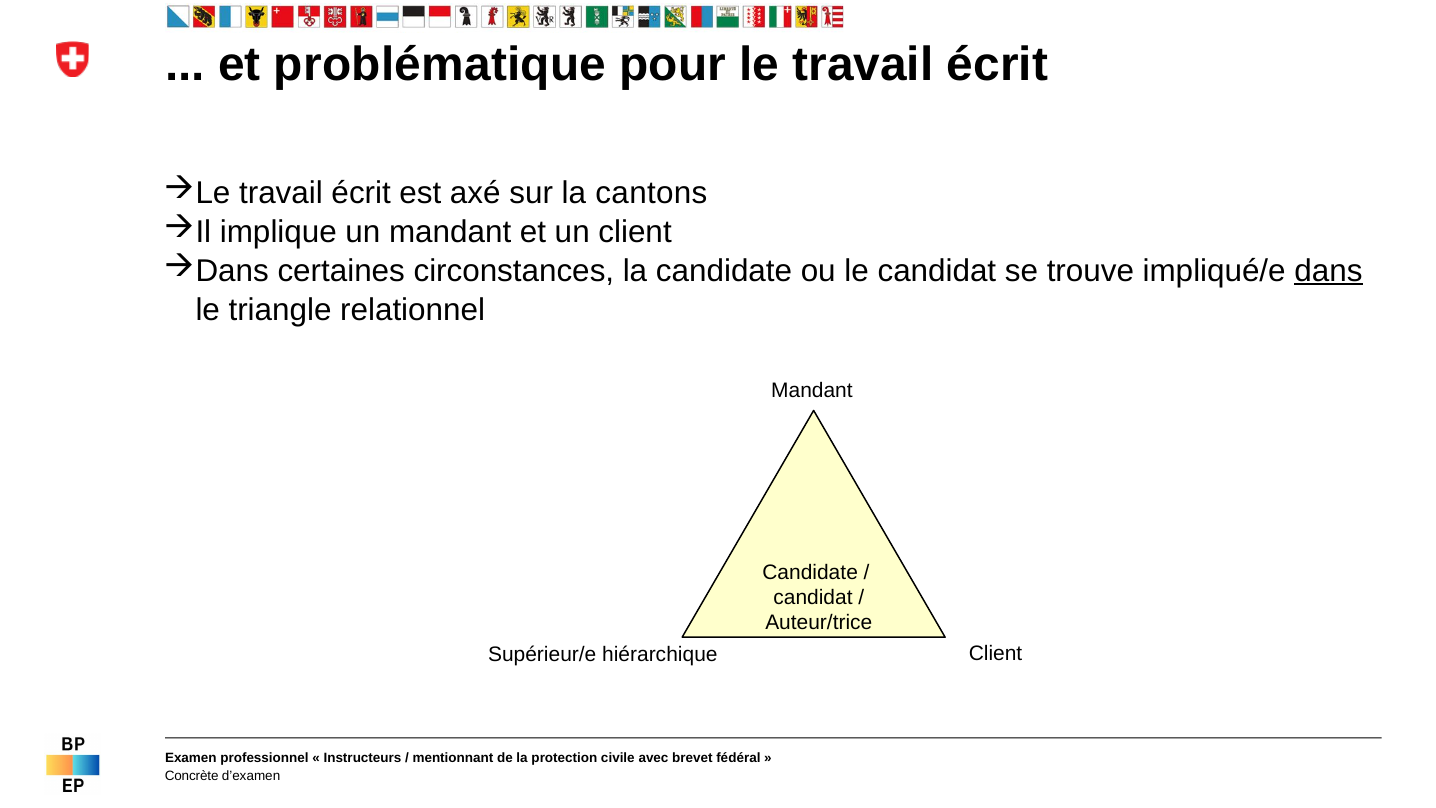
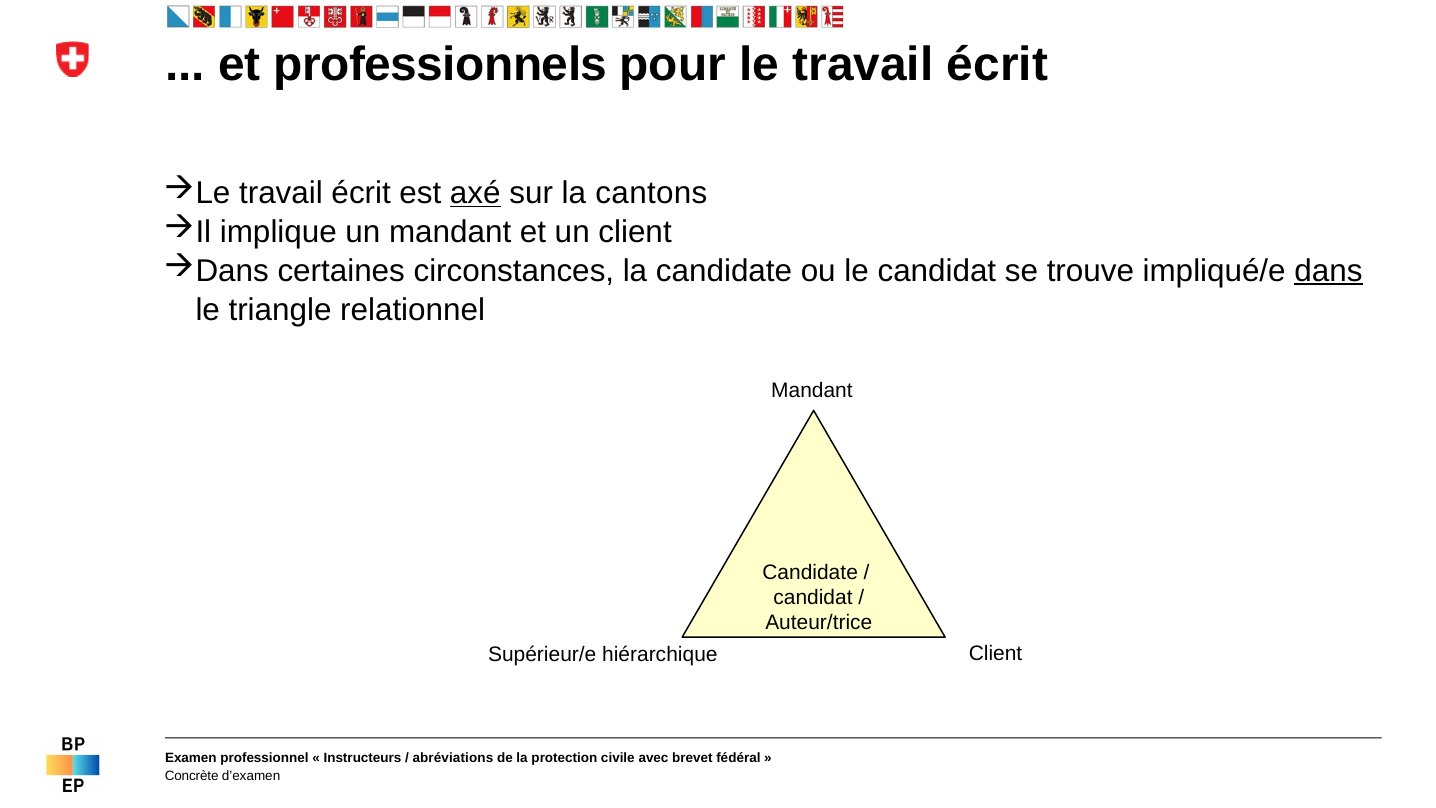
problématique: problématique -> professionnels (440, 65)
axé underline: none -> present (475, 193)
mentionnant: mentionnant -> abréviations (453, 758)
